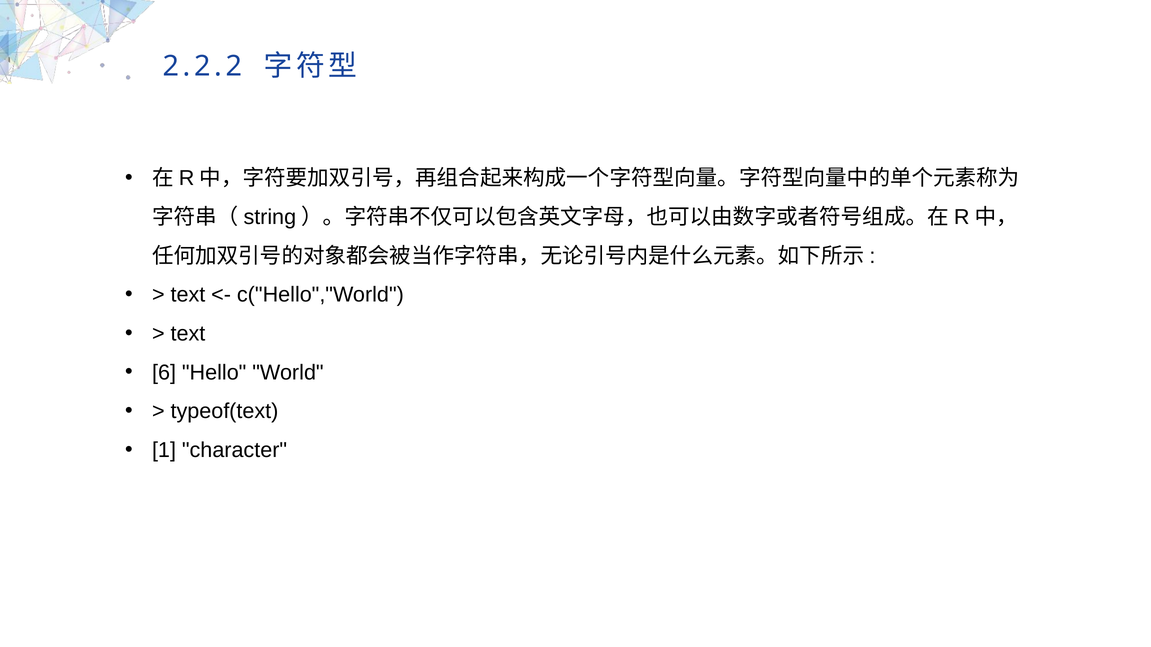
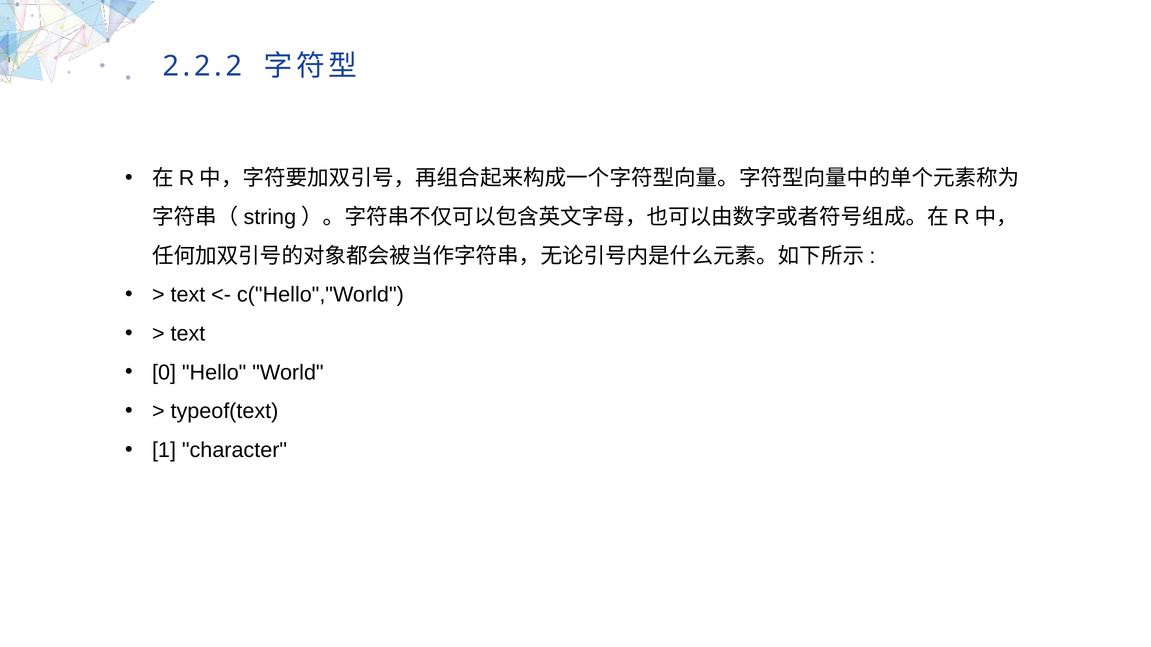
6: 6 -> 0 (164, 373)
